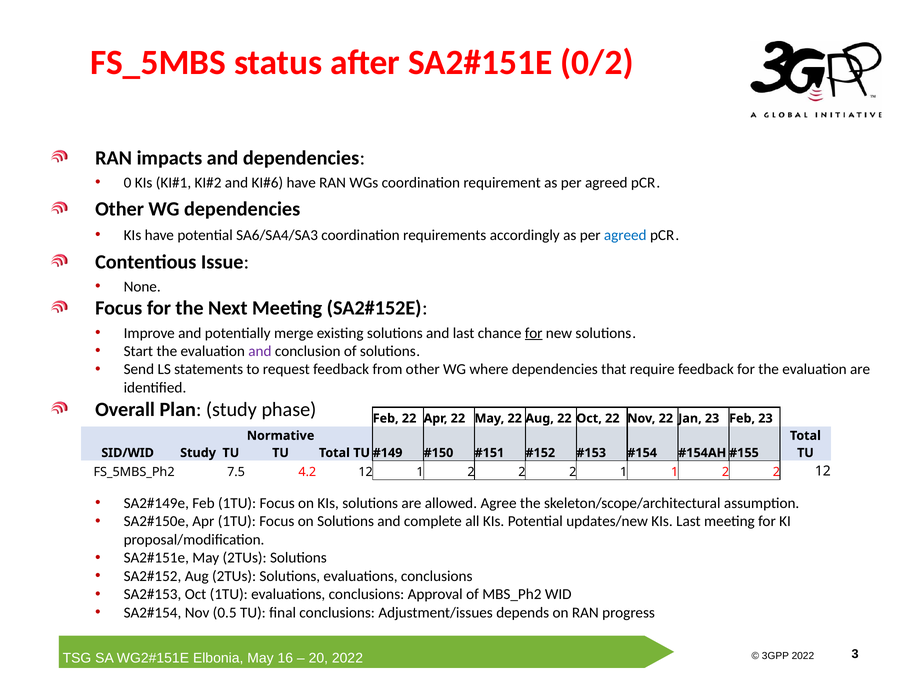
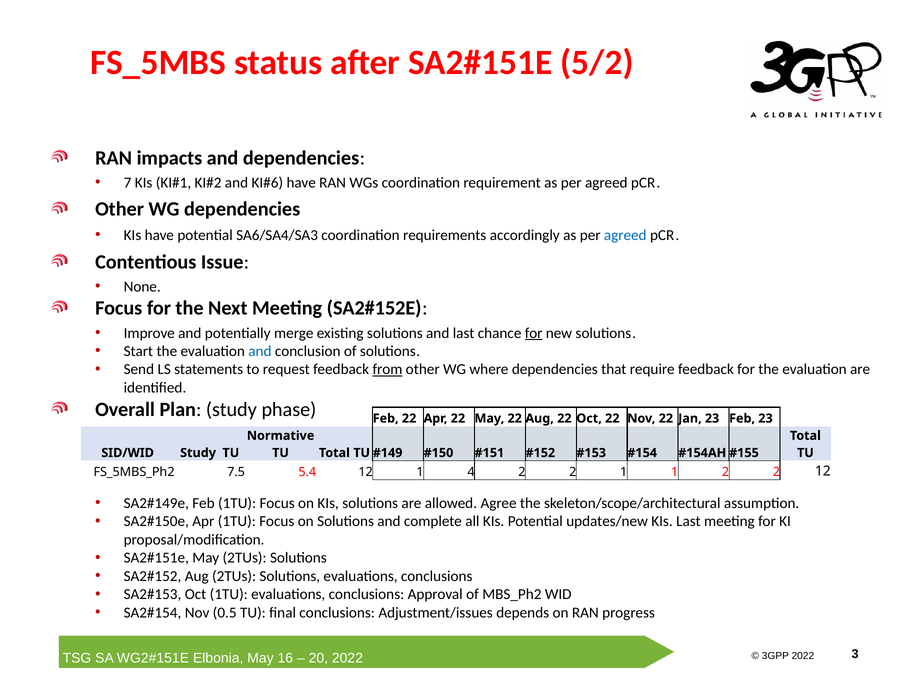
0/2: 0/2 -> 5/2 (597, 62)
0: 0 -> 7 (128, 183)
and colour: purple -> blue (260, 351)
from underline: none -> present (387, 369)
4.2: 4.2 -> 5.4 (307, 472)
12 1 2: 2 -> 4 (471, 472)
